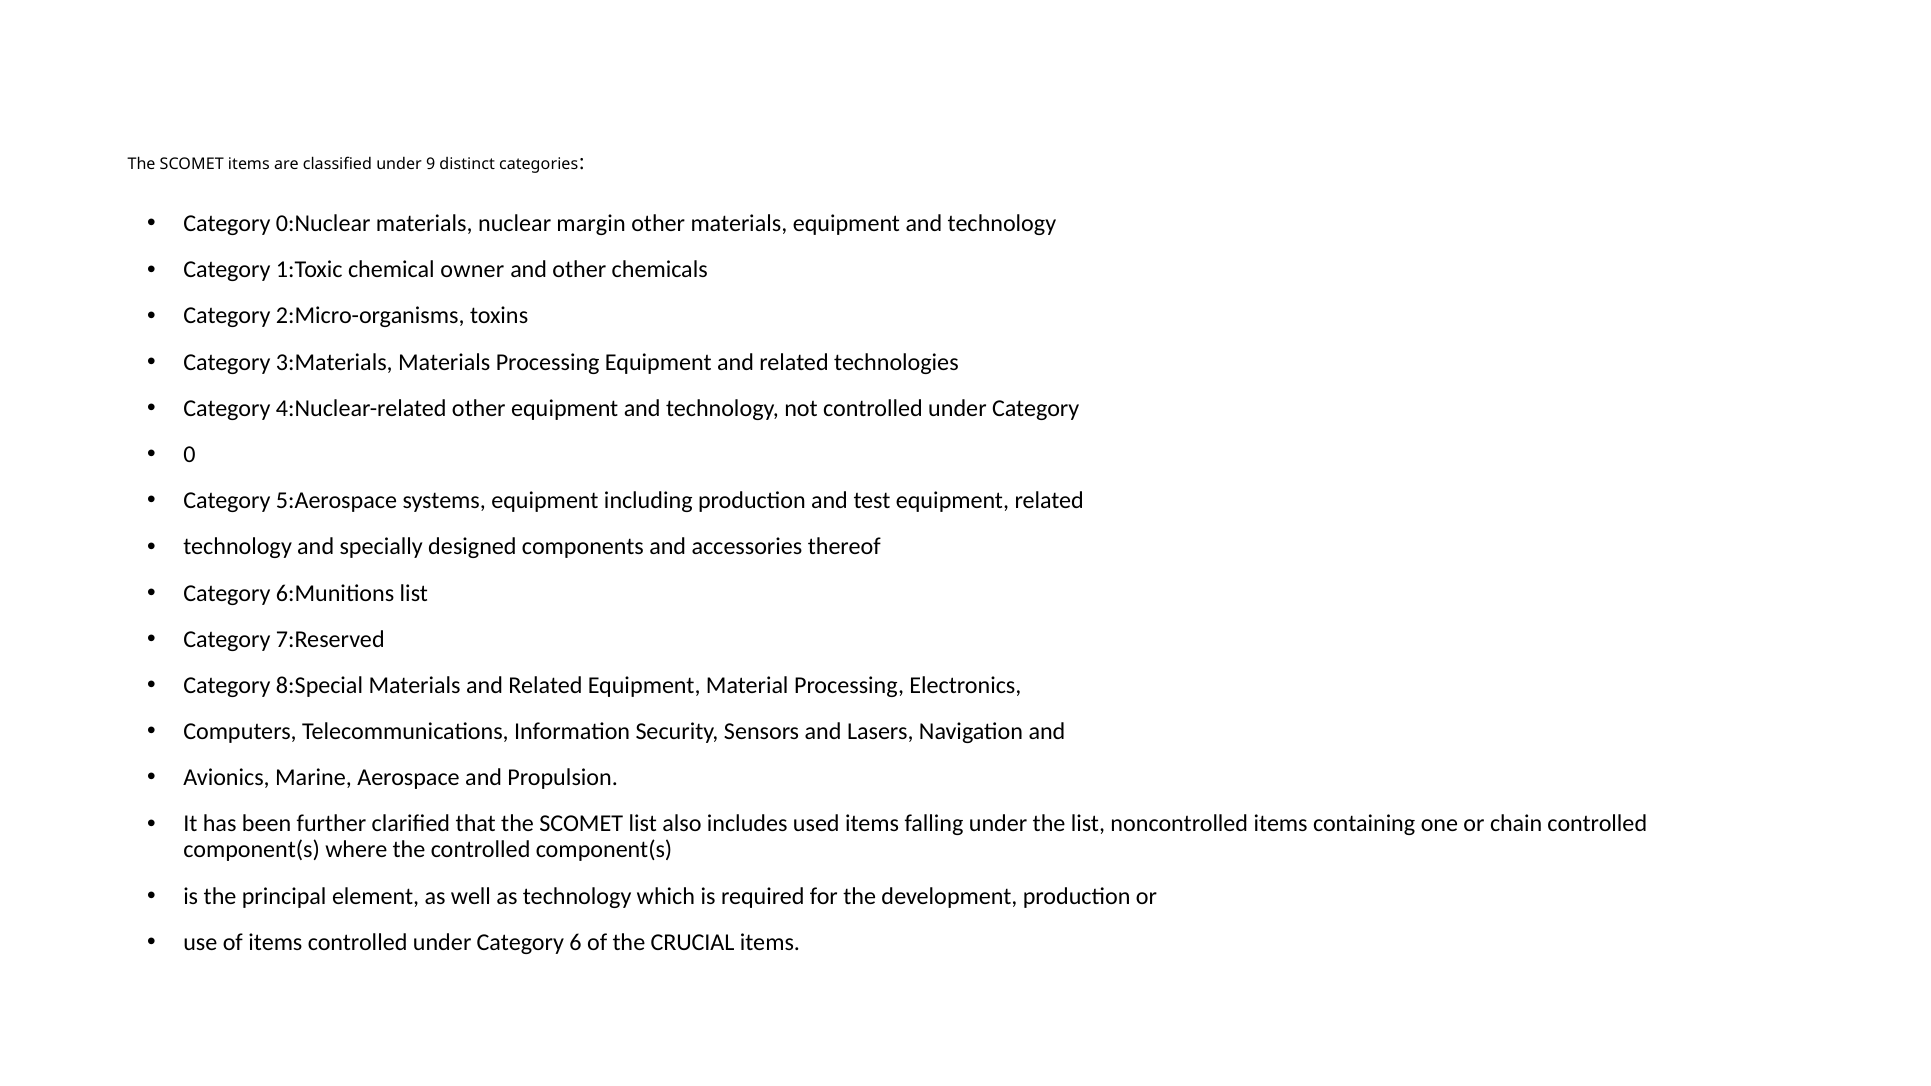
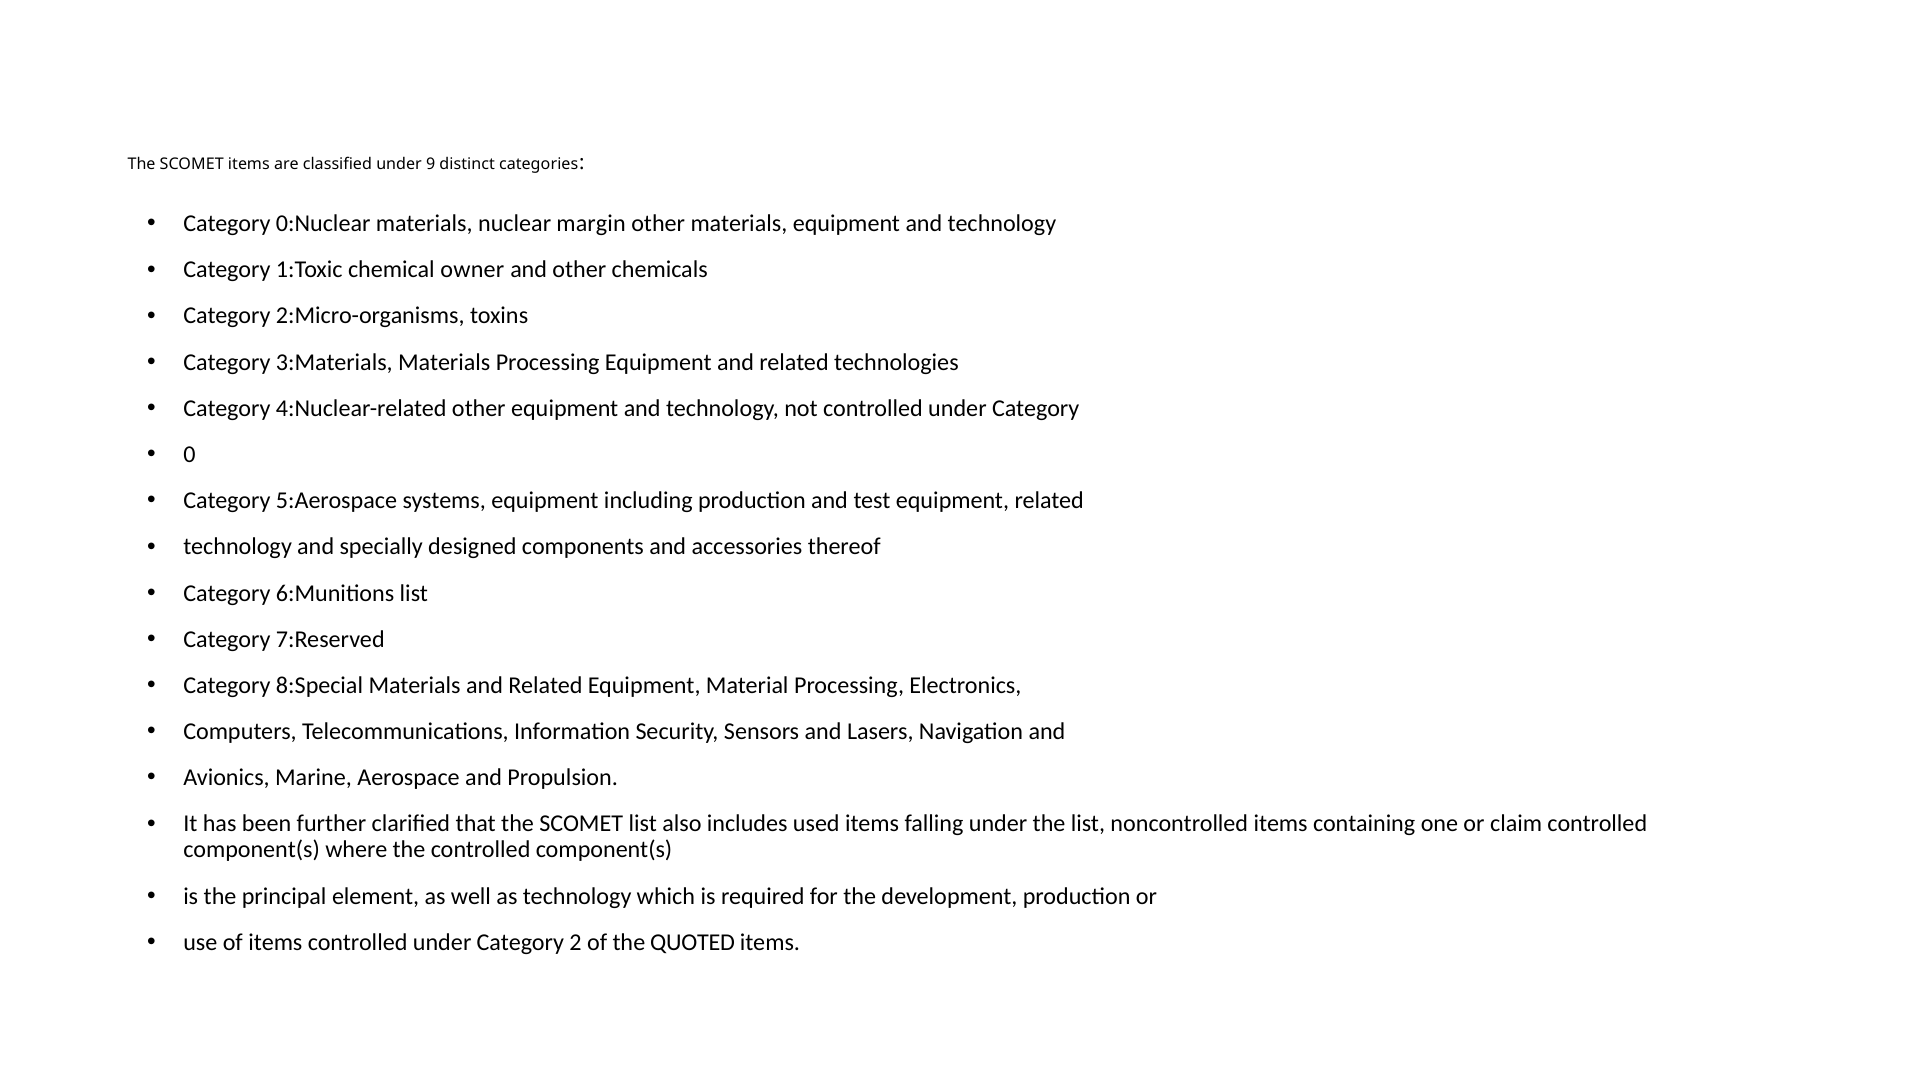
chain: chain -> claim (1516, 824)
6: 6 -> 2 (576, 943)
CRUCIAL: CRUCIAL -> QUOTED (693, 943)
